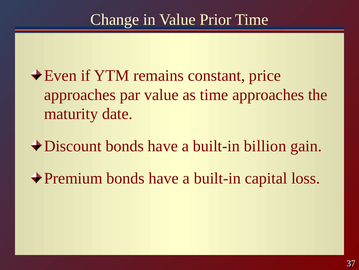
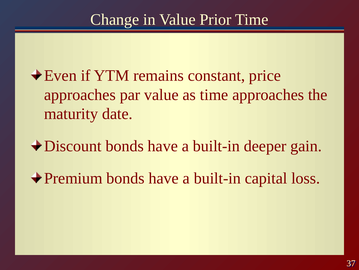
billion: billion -> deeper (265, 146)
